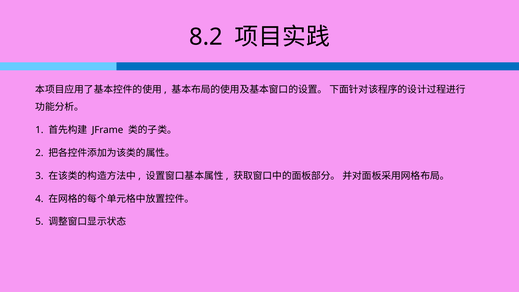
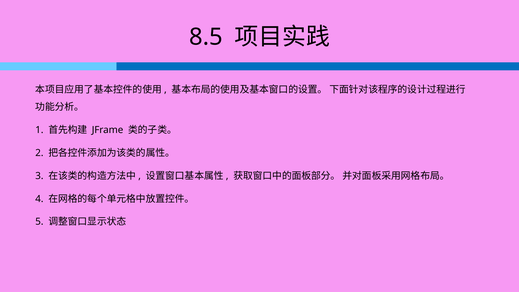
8.2: 8.2 -> 8.5 (206, 37)
